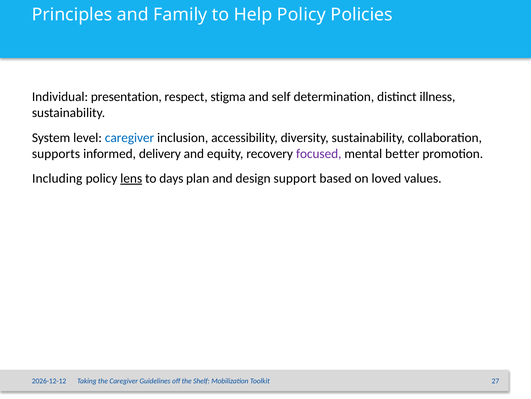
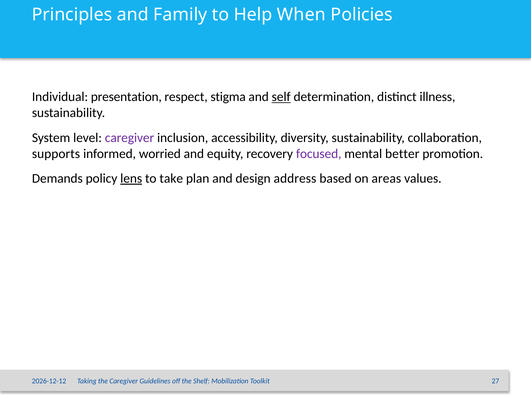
Help Policy: Policy -> When (301, 15)
self underline: none -> present (281, 97)
caregiver colour: blue -> purple (130, 137)
delivery: delivery -> worried (160, 153)
Including: Including -> Demands (57, 178)
days: days -> take (171, 178)
support: support -> address (295, 178)
loved: loved -> areas (386, 178)
